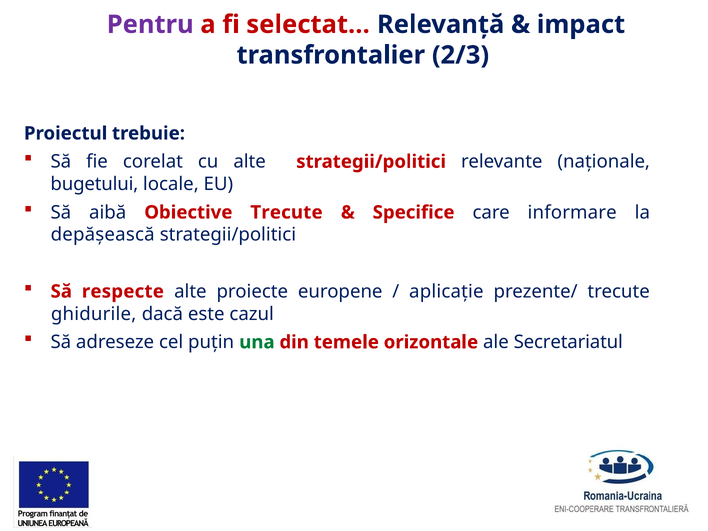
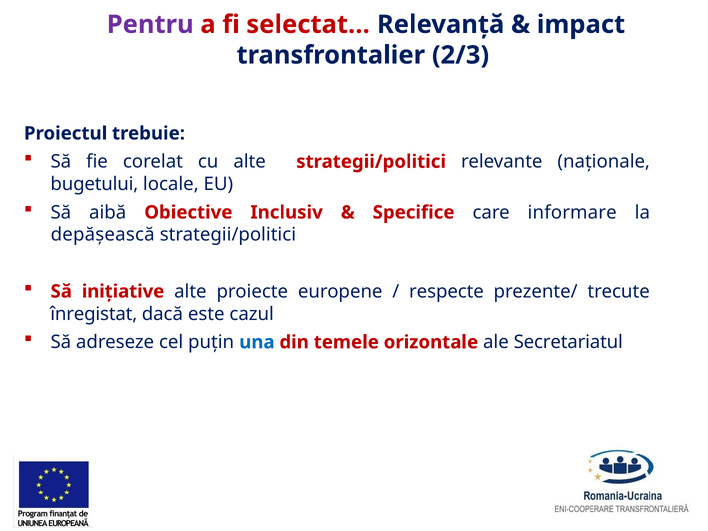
Obiective Trecute: Trecute -> Inclusiv (287, 212)
respecte: respecte -> inițiative (123, 291)
aplicație: aplicație -> respecte (446, 291)
ghidurile: ghidurile -> înregistat (94, 314)
una colour: green -> blue (257, 342)
